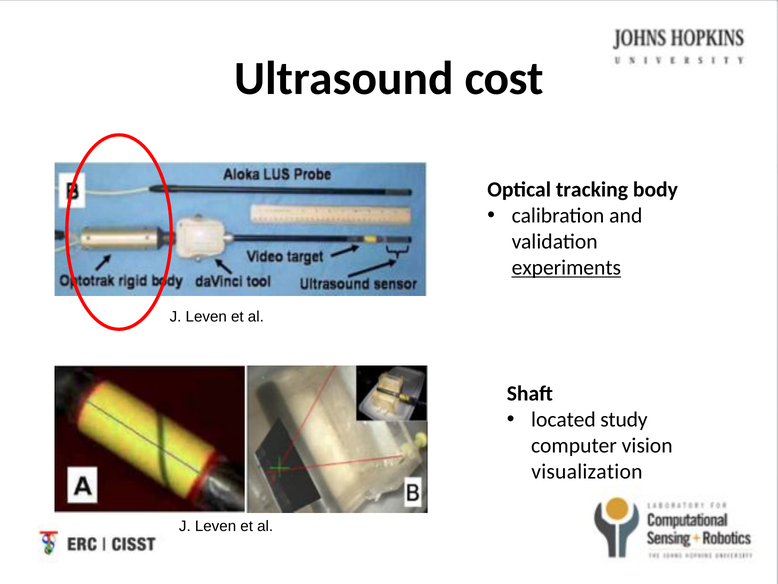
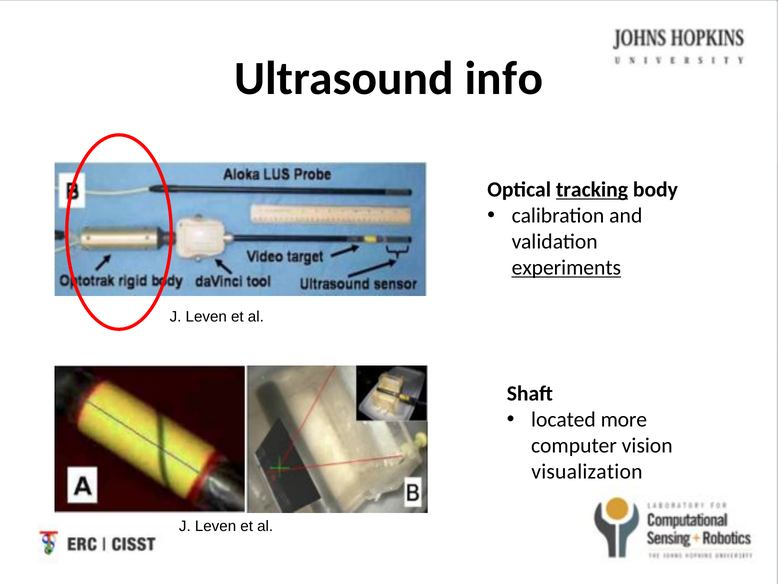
cost: cost -> info (504, 79)
tracking underline: none -> present (592, 190)
study: study -> more (624, 419)
